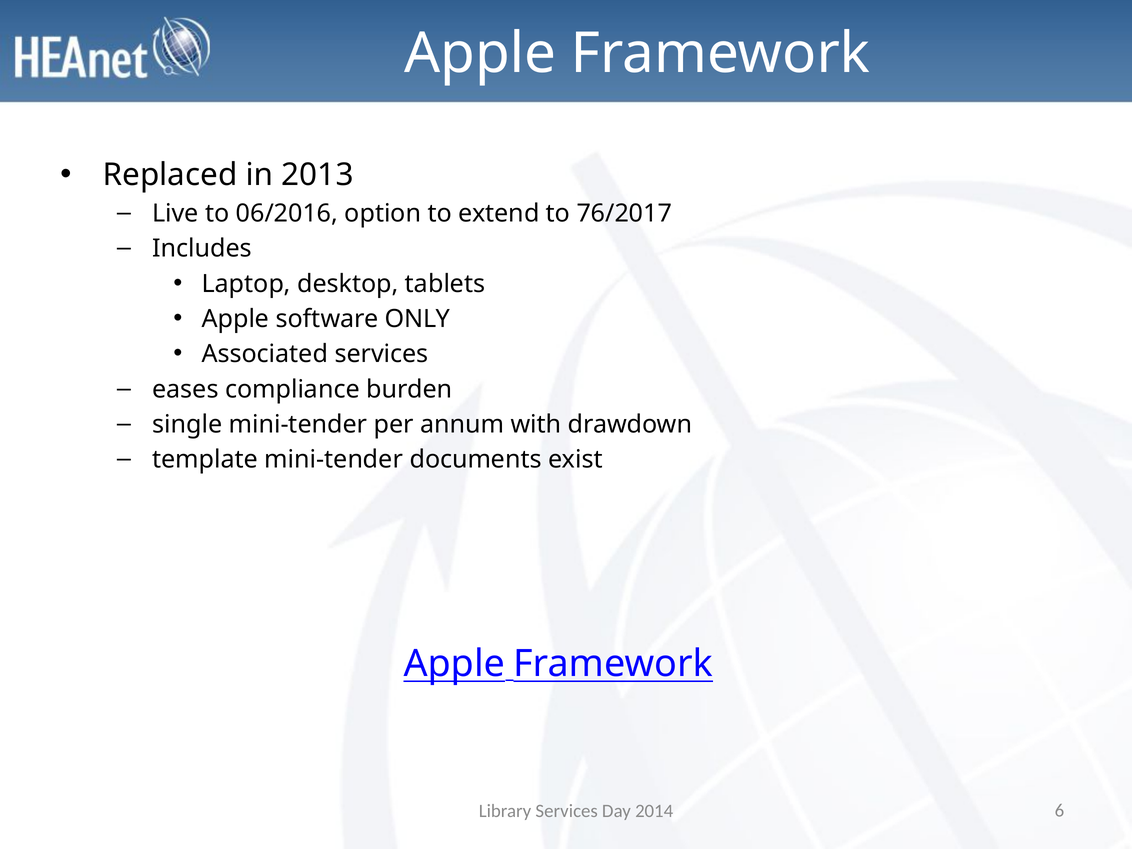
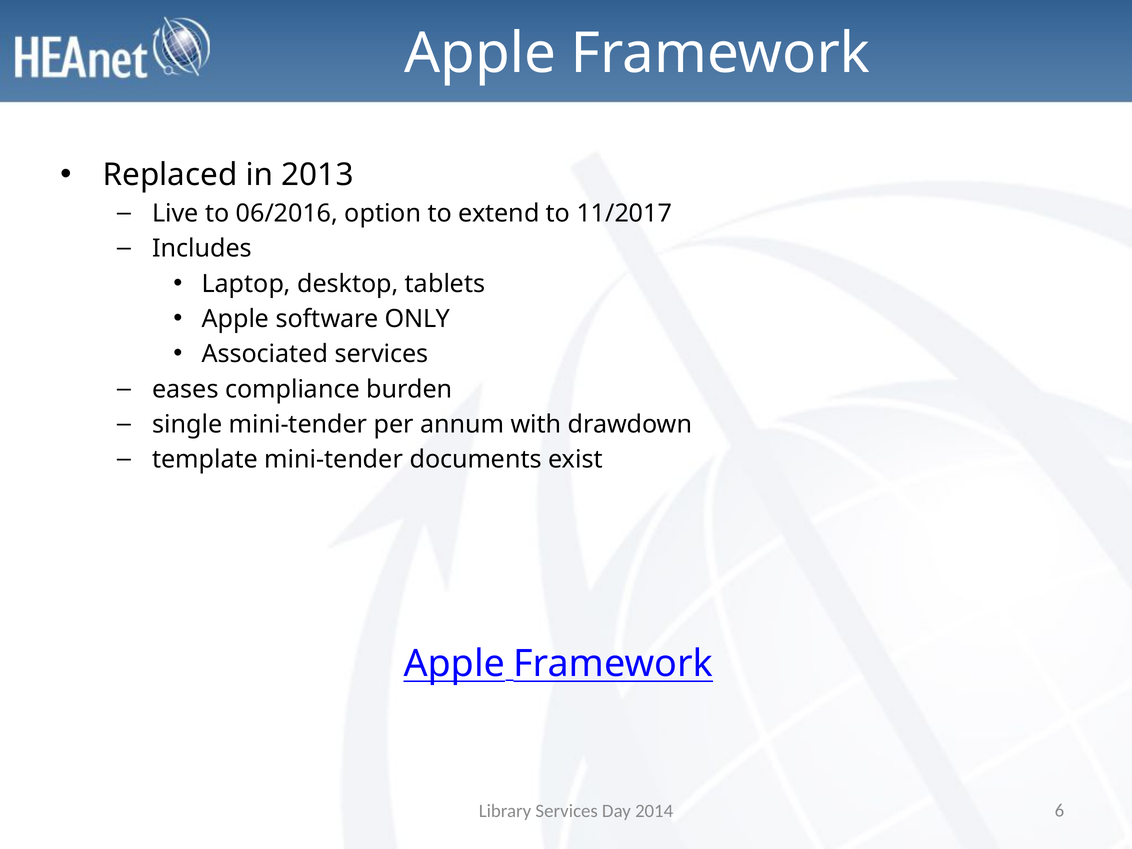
76/2017: 76/2017 -> 11/2017 (624, 213)
